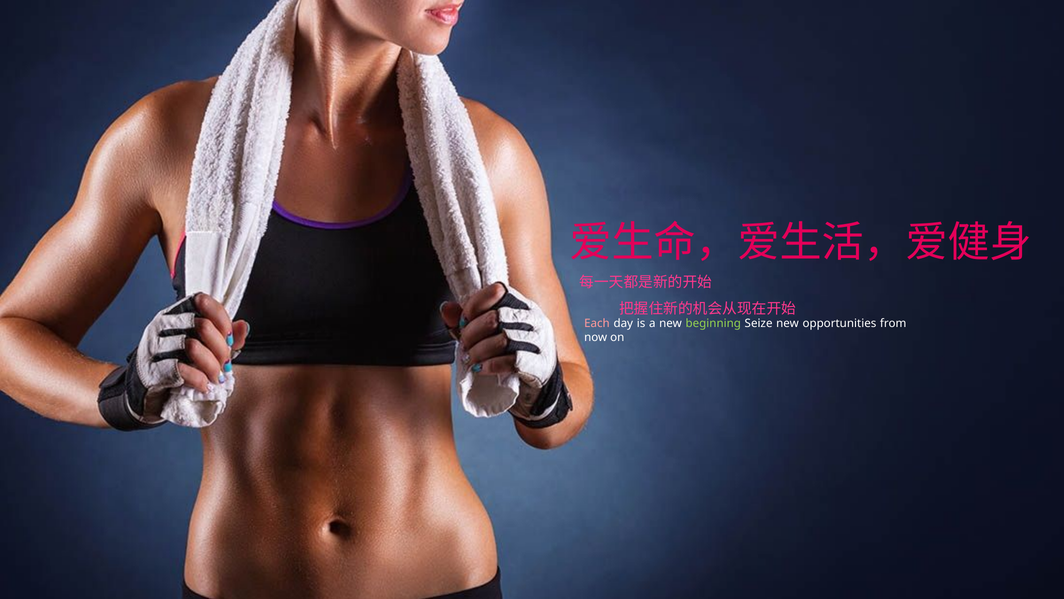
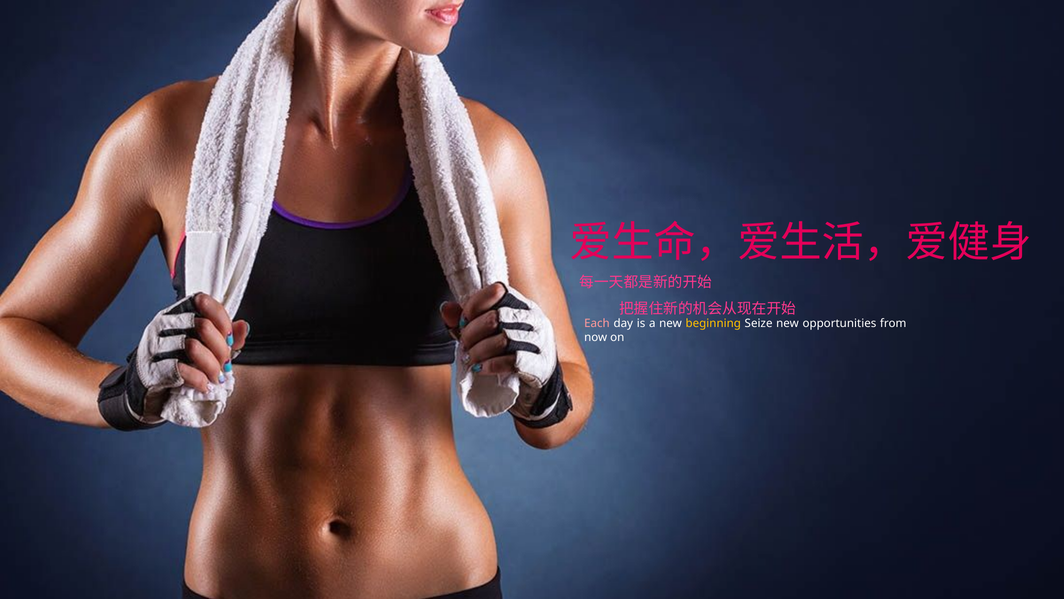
beginning colour: light green -> yellow (713, 323)
